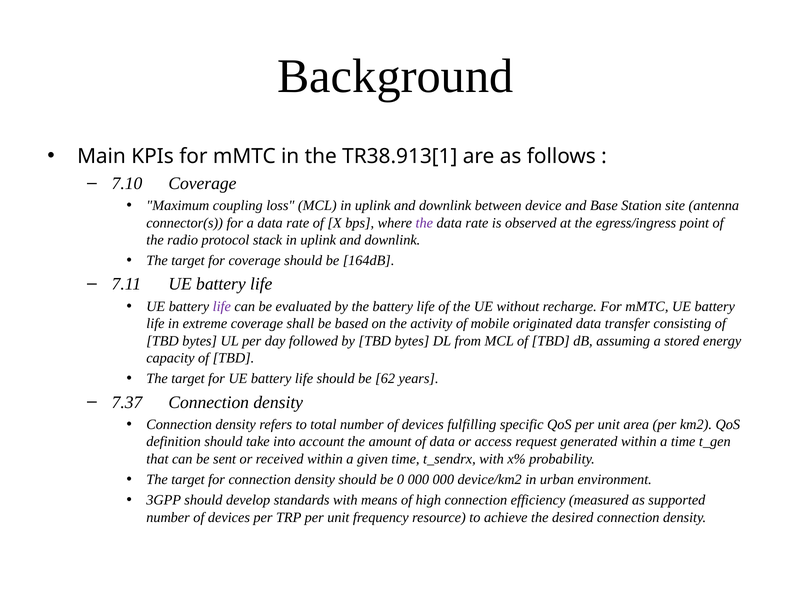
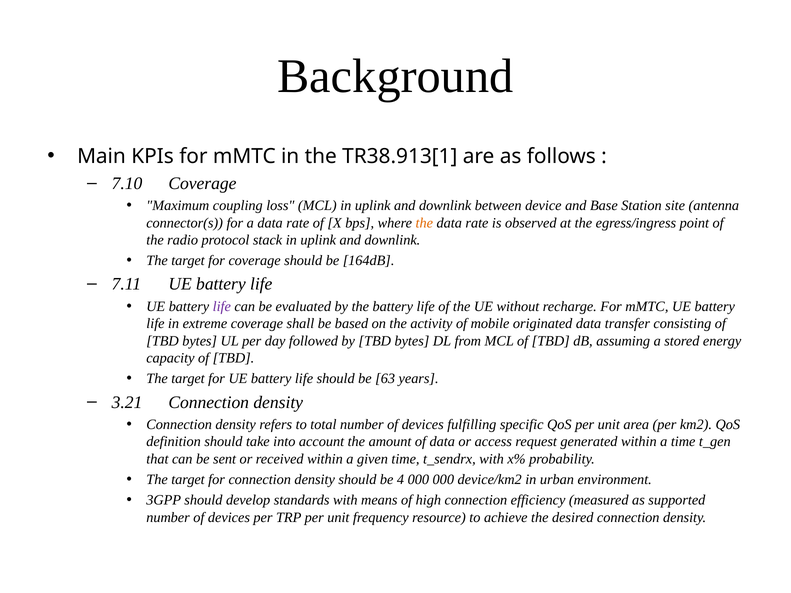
the colour: purple -> orange (424, 223)
62: 62 -> 63 (385, 379)
7.37: 7.37 -> 3.21 (127, 402)
0: 0 -> 4 (401, 480)
